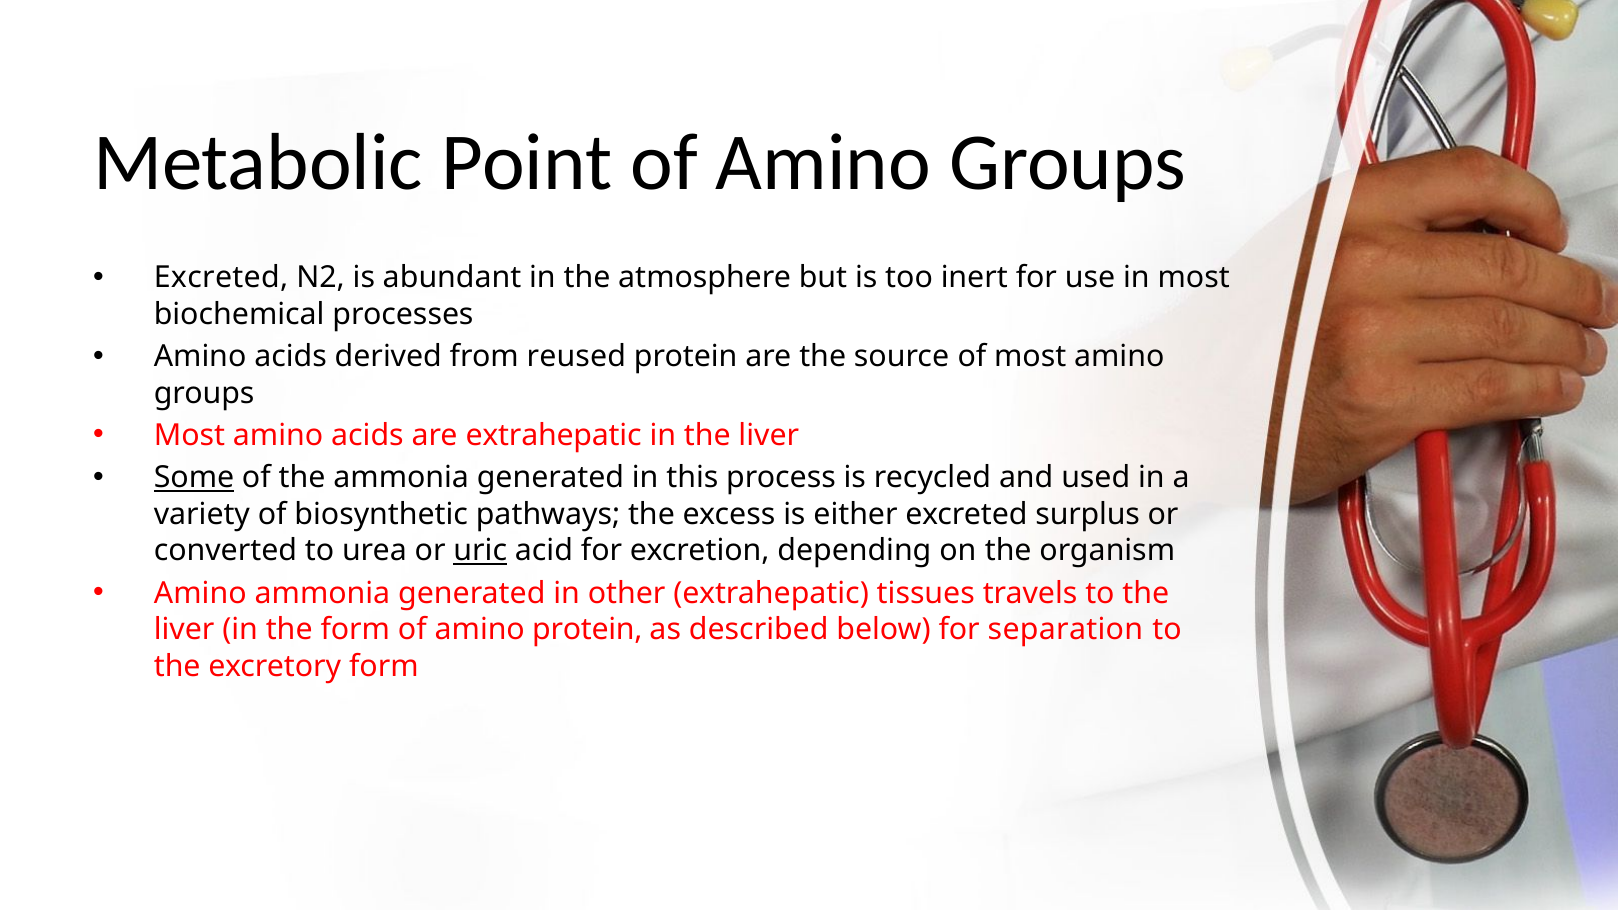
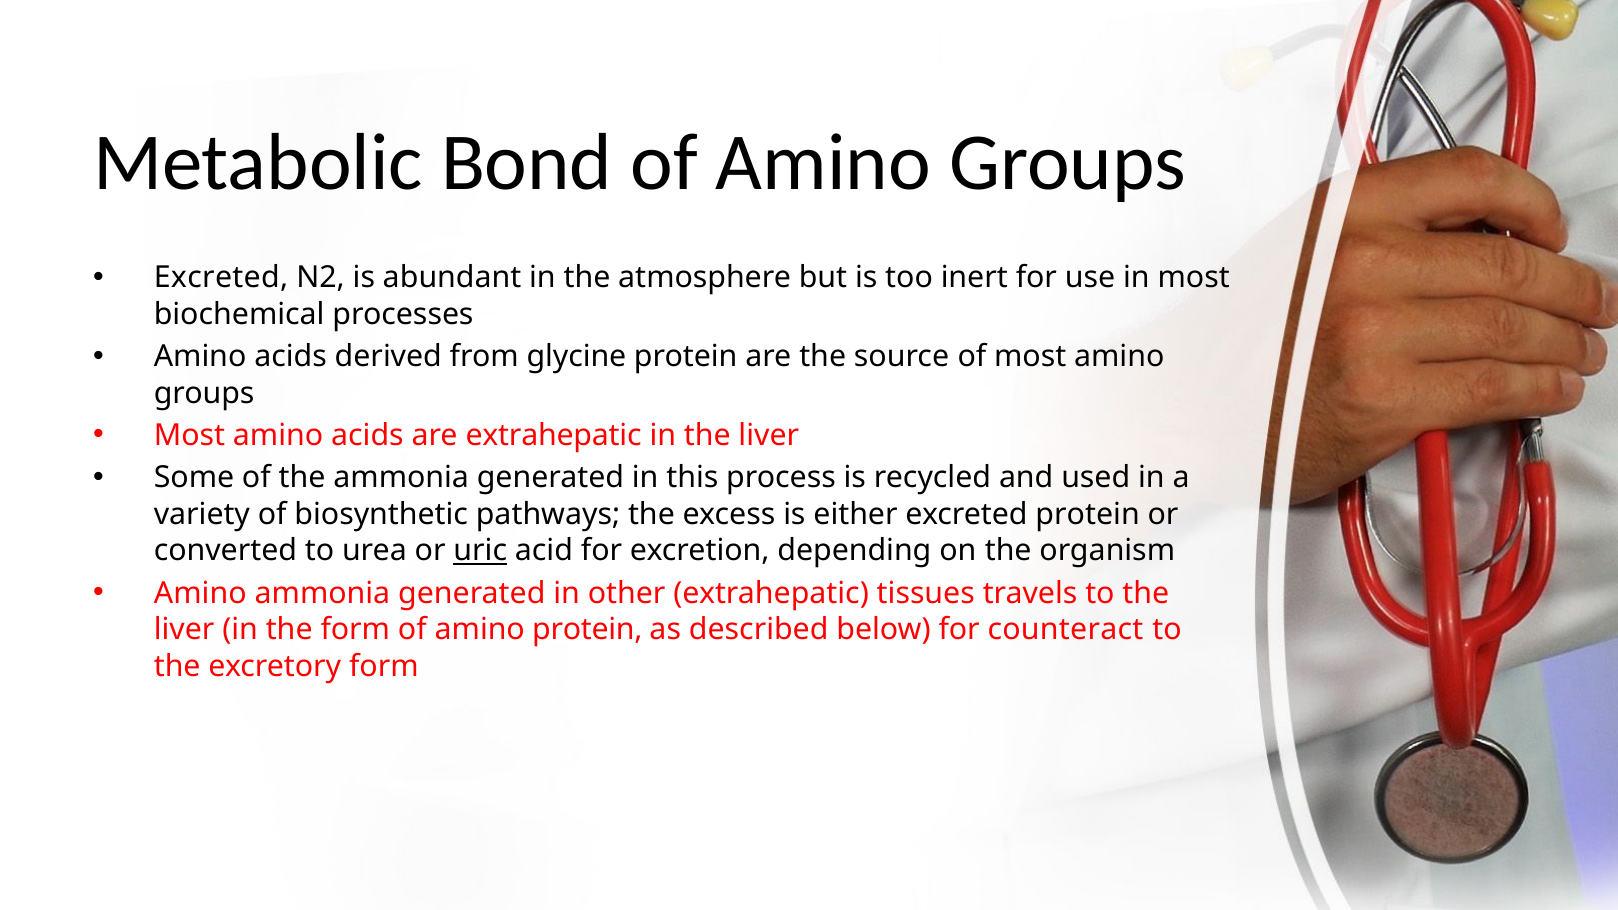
Point: Point -> Bond (527, 162)
reused: reused -> glycine (576, 357)
Some underline: present -> none (194, 478)
excreted surplus: surplus -> protein (1088, 514)
separation: separation -> counteract (1065, 630)
